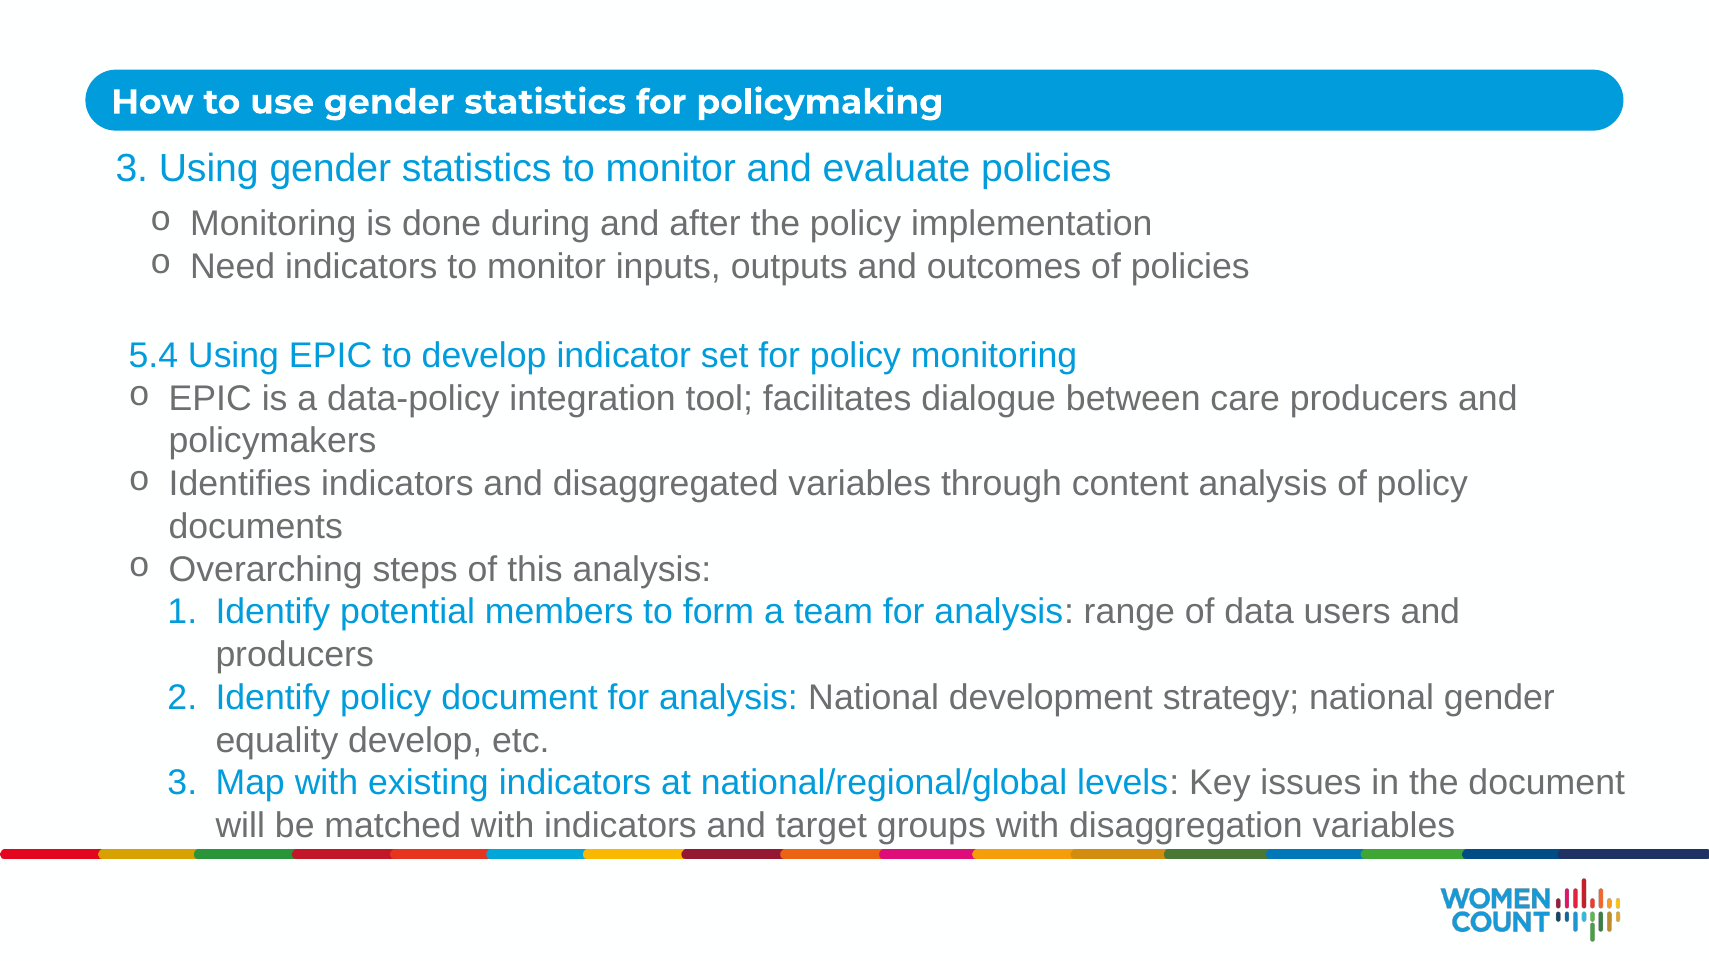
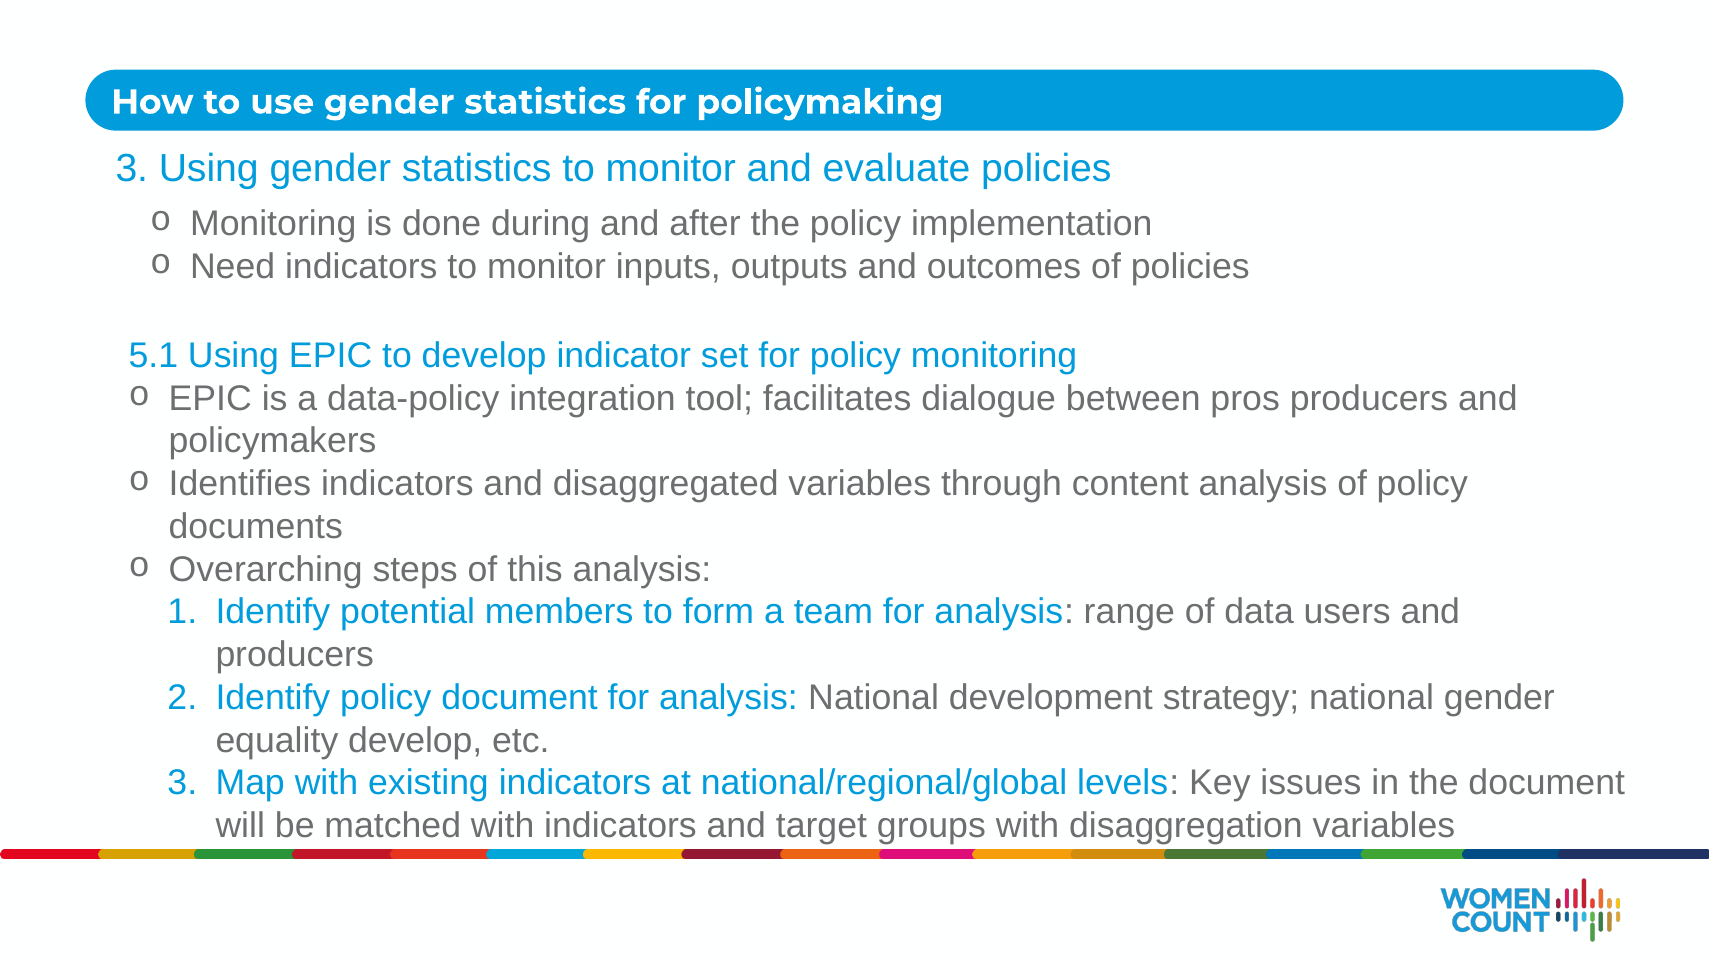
5.4: 5.4 -> 5.1 (153, 356)
care: care -> pros (1245, 399)
